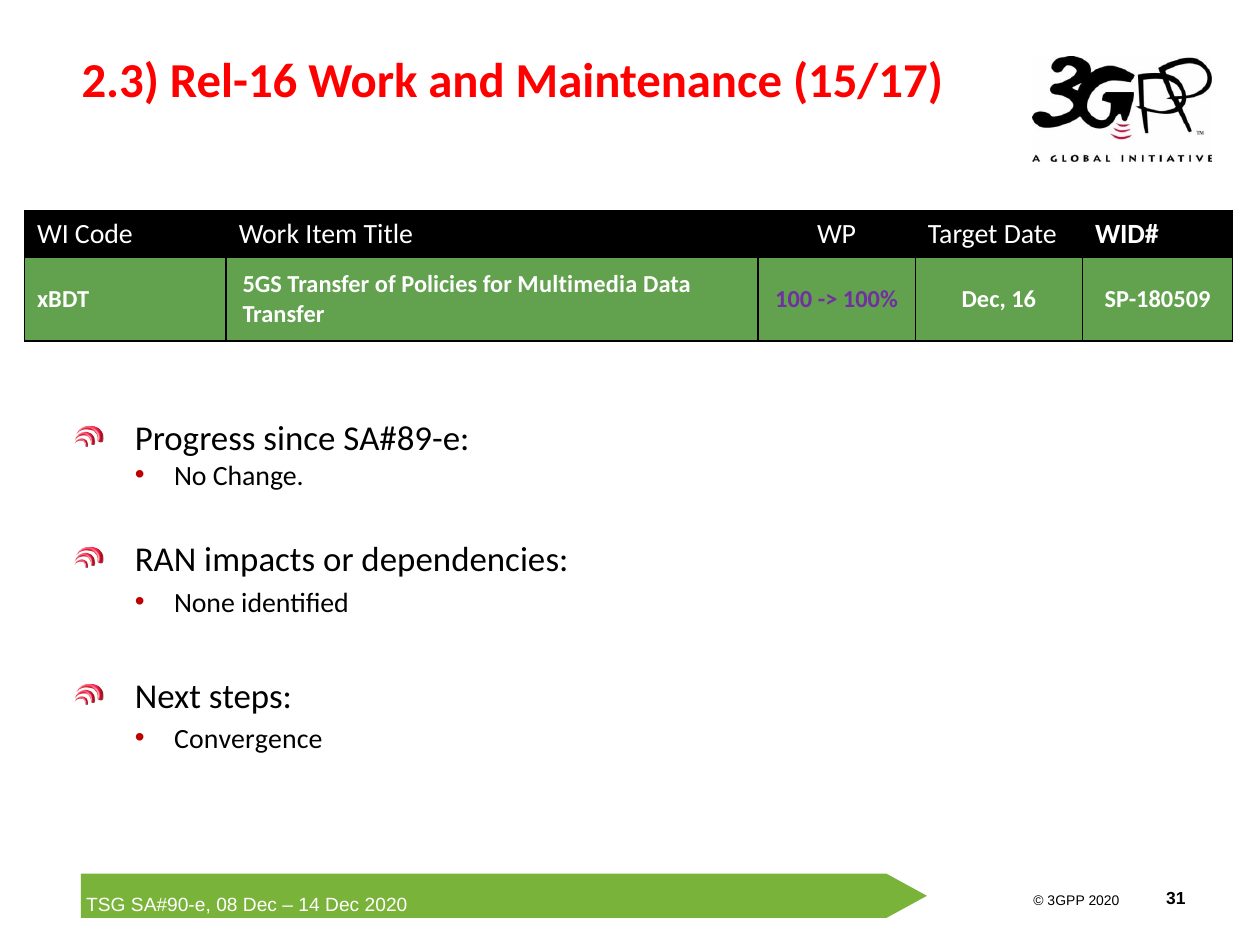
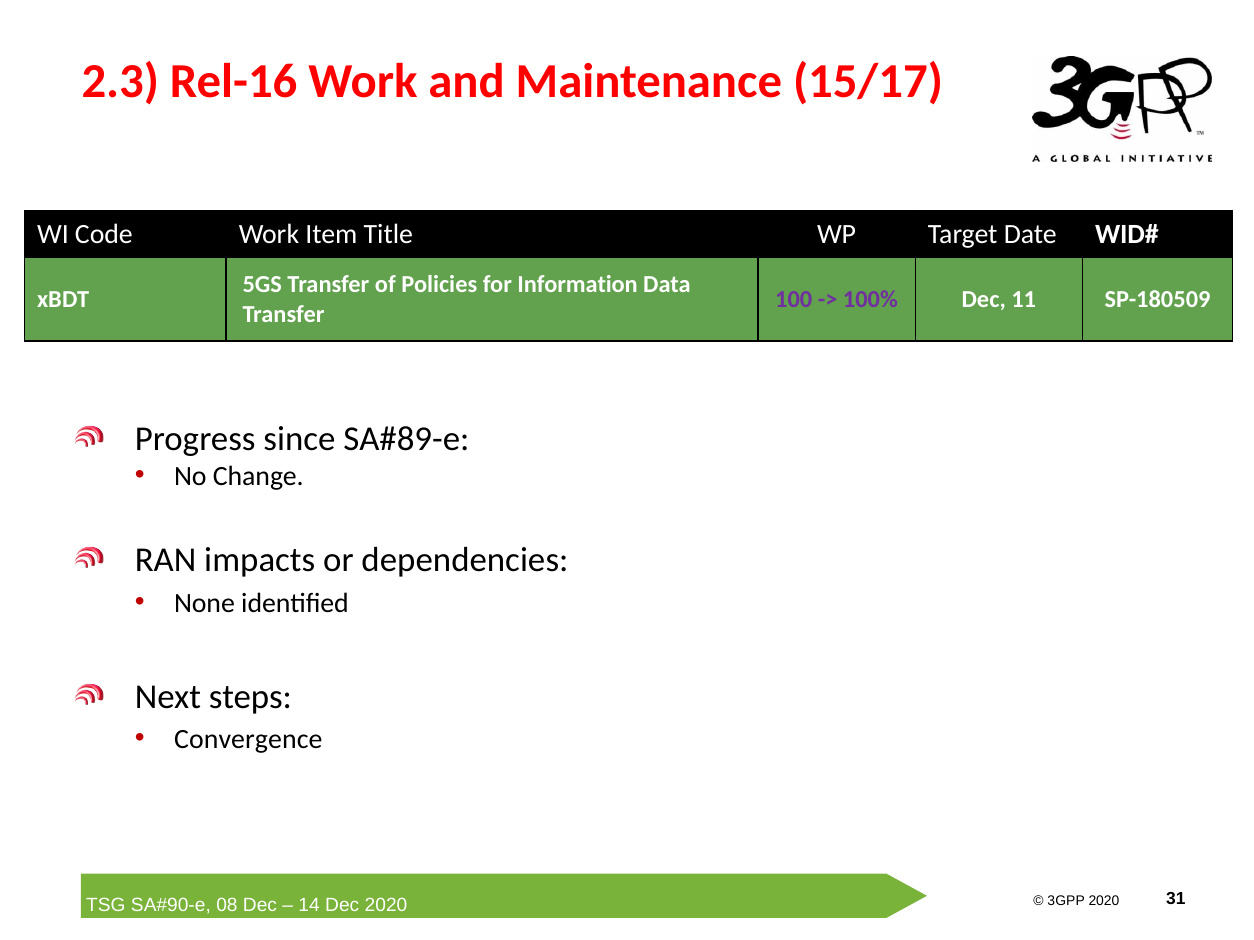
Multimedia: Multimedia -> Information (578, 285)
16: 16 -> 11 (1024, 300)
